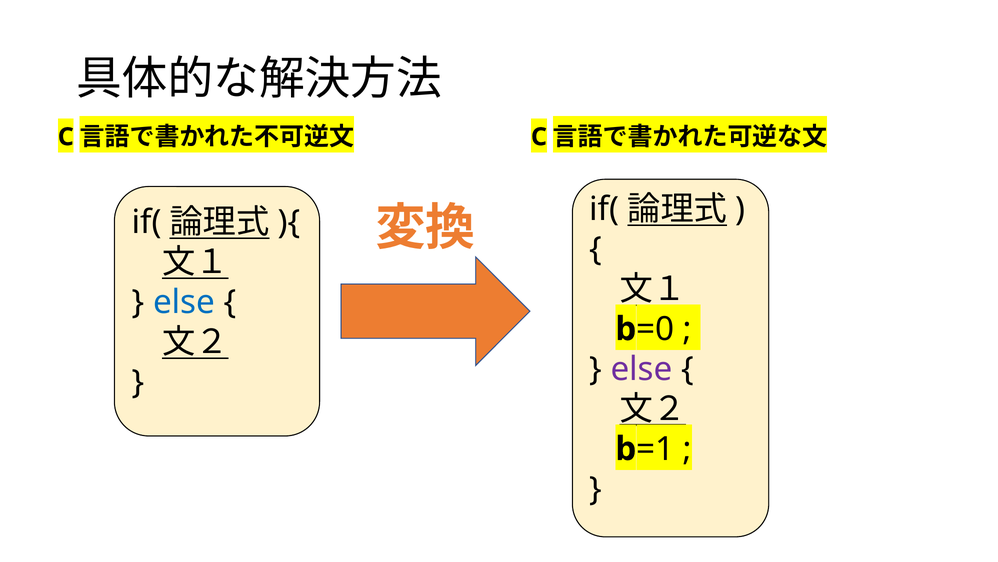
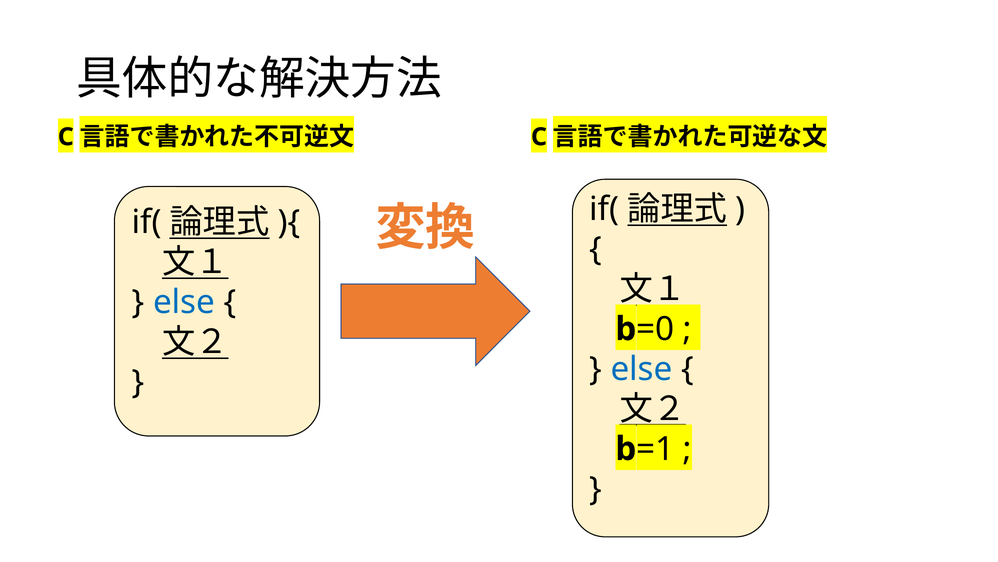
else colour: purple -> blue (642, 369)
